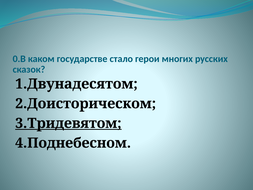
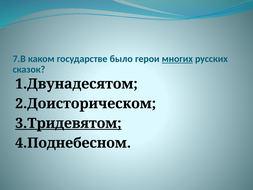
0.В: 0.В -> 7.В (19, 59)
стало: стало -> было (121, 59)
многих underline: none -> present (177, 59)
